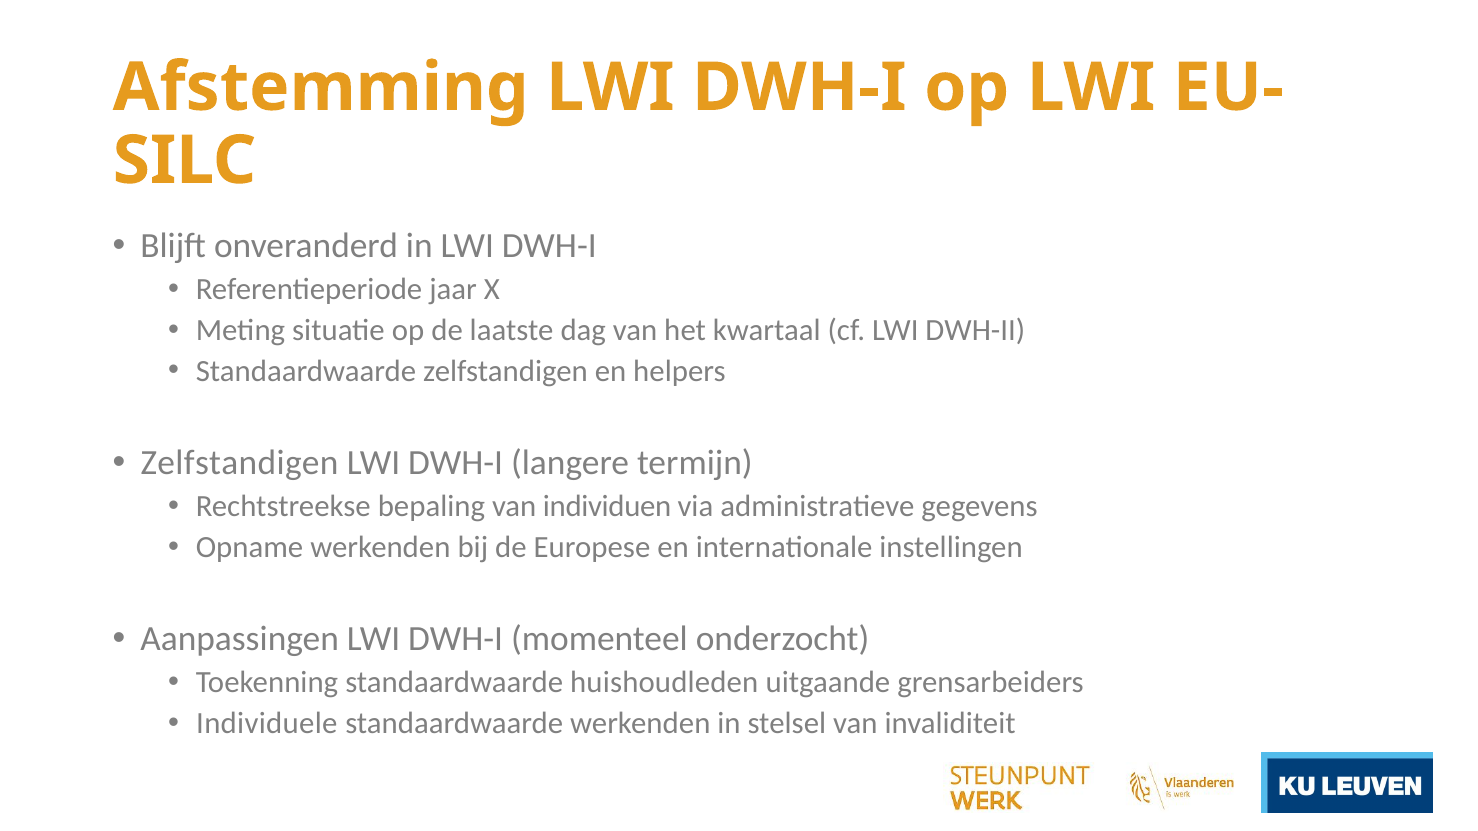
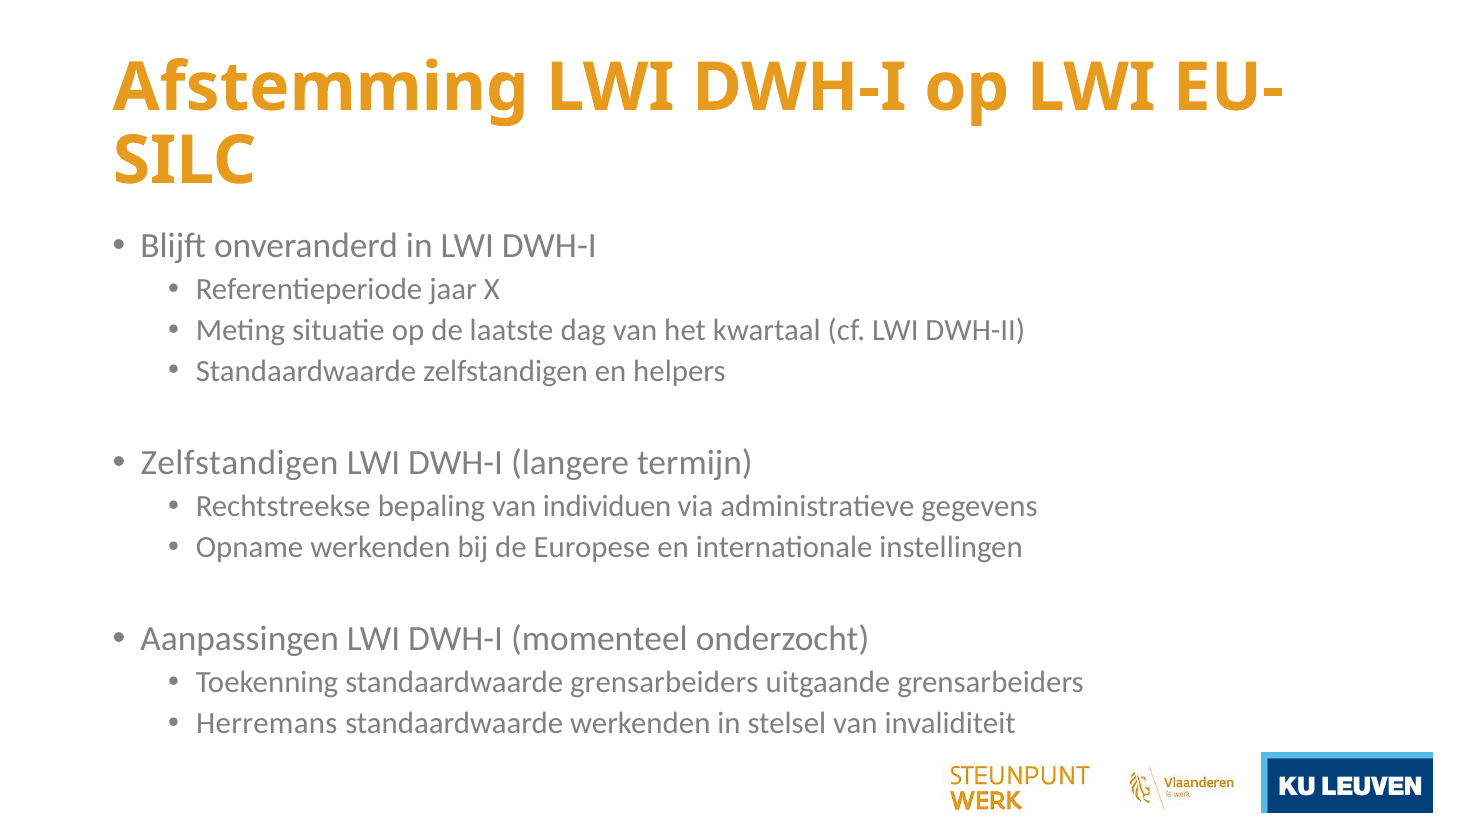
standaardwaarde huishoudleden: huishoudleden -> grensarbeiders (664, 683)
Individuele: Individuele -> Herremans (267, 724)
